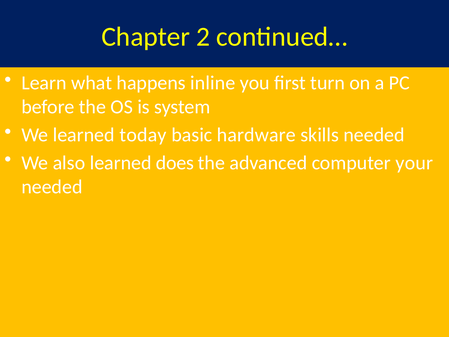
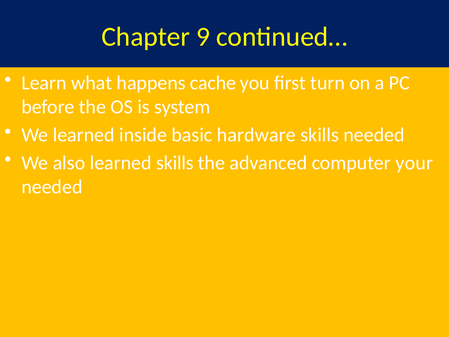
2: 2 -> 9 (203, 37)
inline: inline -> cache (213, 83)
today: today -> inside (143, 135)
learned does: does -> skills (175, 163)
